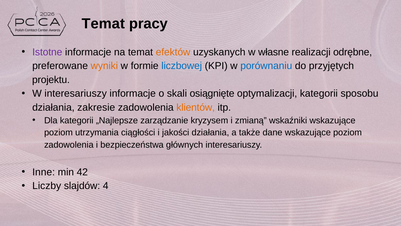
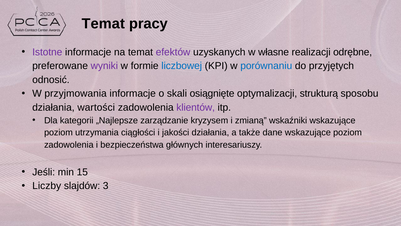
efektów colour: orange -> purple (173, 52)
wyniki colour: orange -> purple (104, 66)
projektu: projektu -> odnosić (51, 80)
W interesariuszy: interesariuszy -> przyjmowania (76, 93)
optymalizacji kategorii: kategorii -> strukturą (319, 93)
zakresie: zakresie -> wartości (96, 107)
klientów colour: orange -> purple (196, 107)
Inne: Inne -> Jeśli (44, 172)
42: 42 -> 15 (82, 172)
4: 4 -> 3 (106, 186)
